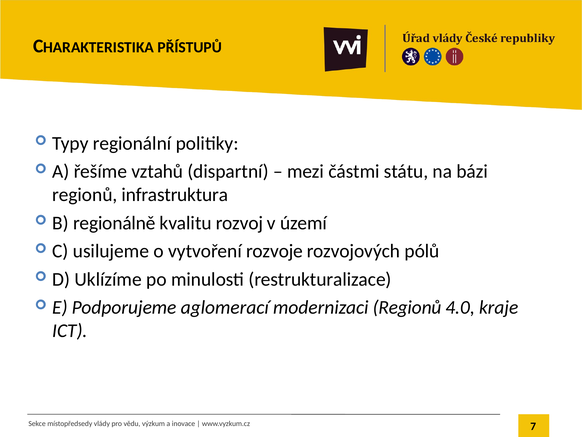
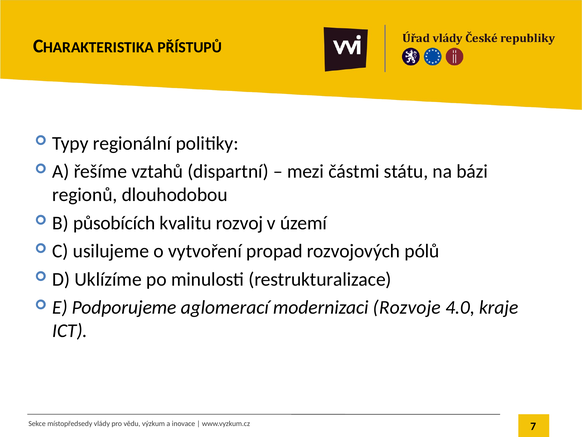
infrastruktura: infrastruktura -> dlouhodobou (175, 195)
regionálně: regionálně -> působících (114, 223)
rozvoje: rozvoje -> propad (274, 251)
modernizaci Regionů: Regionů -> Rozvoje (407, 307)
